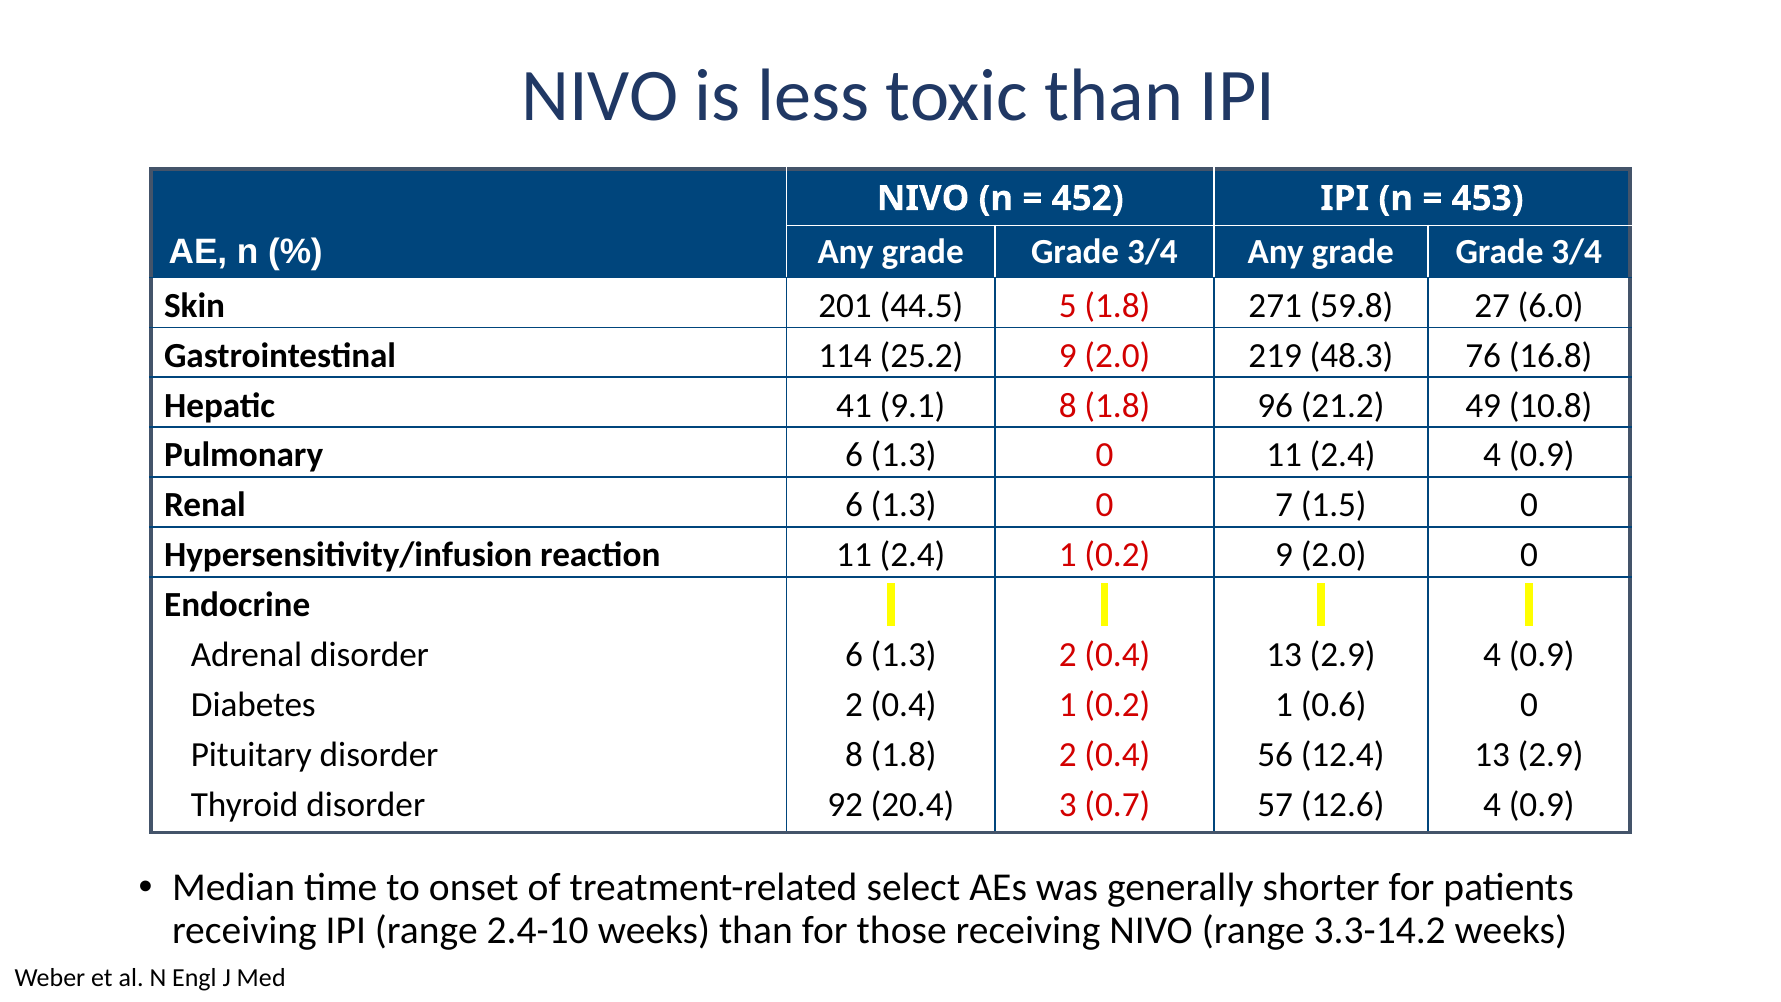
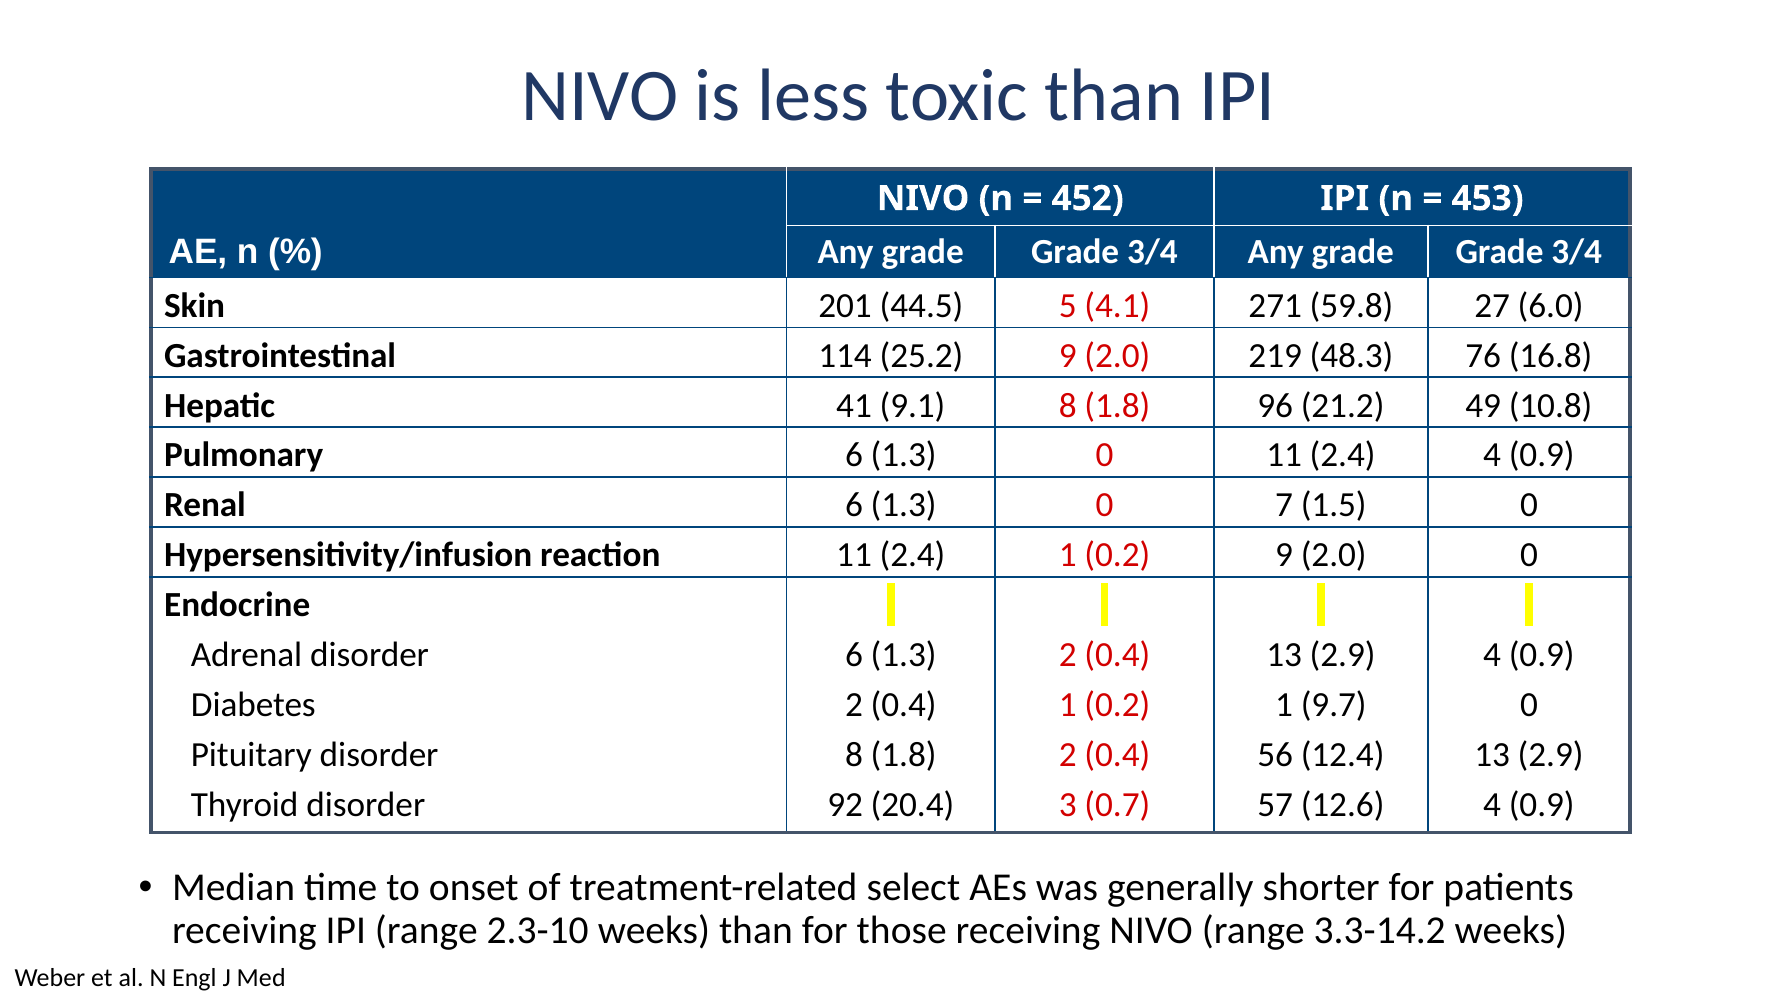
5 1.8: 1.8 -> 4.1 (1117, 306)
0.6: 0.6 -> 9.7 (1334, 705)
2.4-10: 2.4-10 -> 2.3-10 (538, 930)
